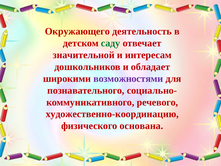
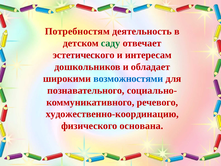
Окружающего: Окружающего -> Потребностям (77, 31)
значительной: значительной -> эстетического (84, 55)
возможностями colour: purple -> blue (128, 79)
